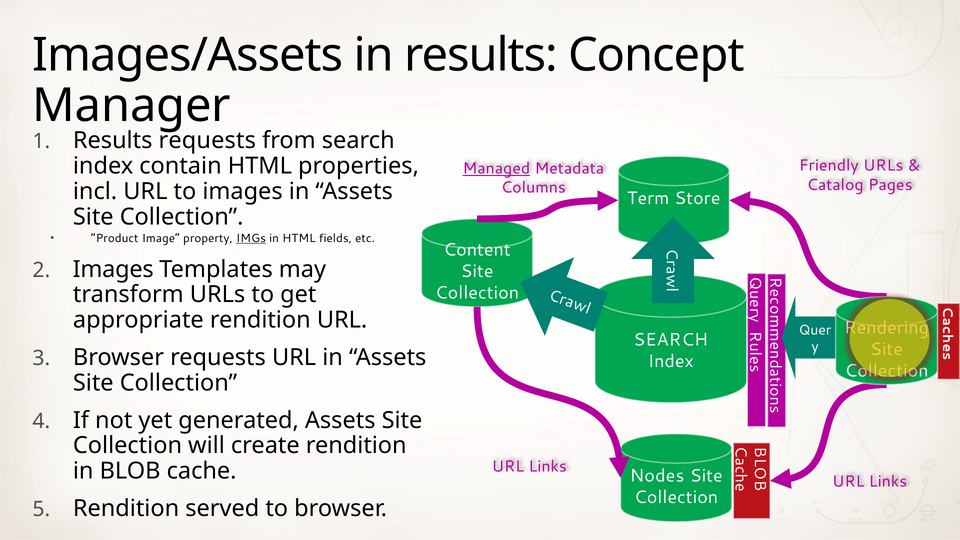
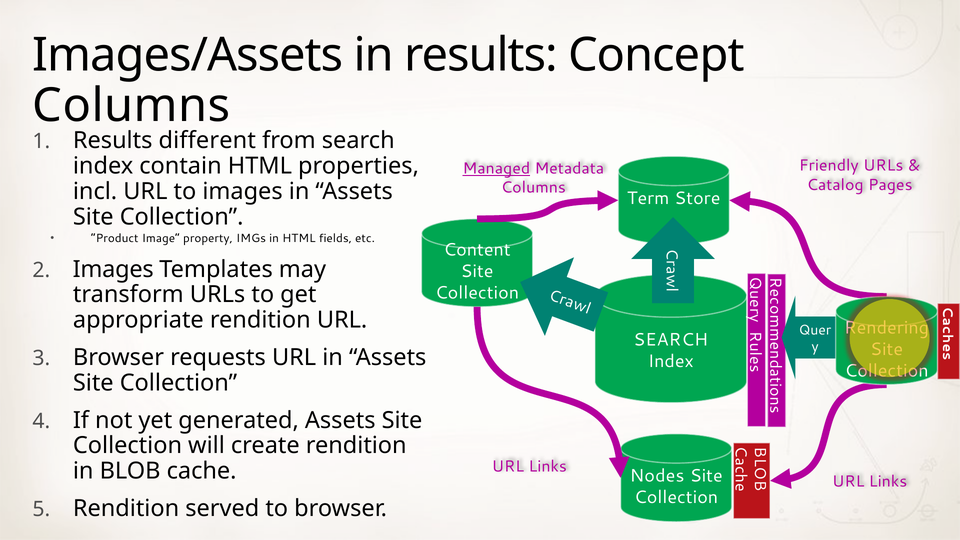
Manager: Manager -> Columns (131, 106)
Results requests: requests -> different (207, 141)
IMGs underline: present -> none (251, 238)
